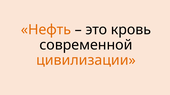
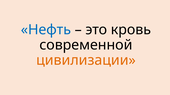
Нефть colour: orange -> blue (46, 30)
